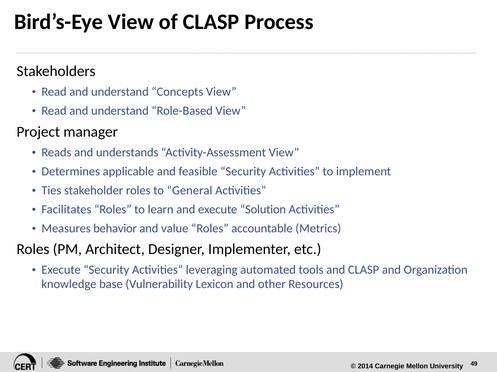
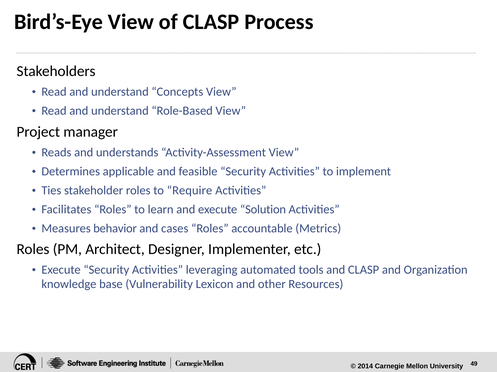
General: General -> Require (190, 191)
value: value -> cases (175, 229)
